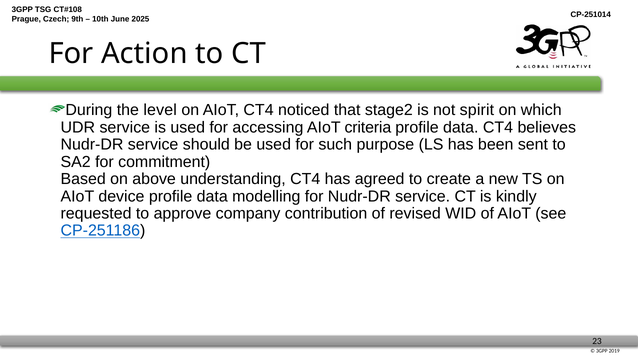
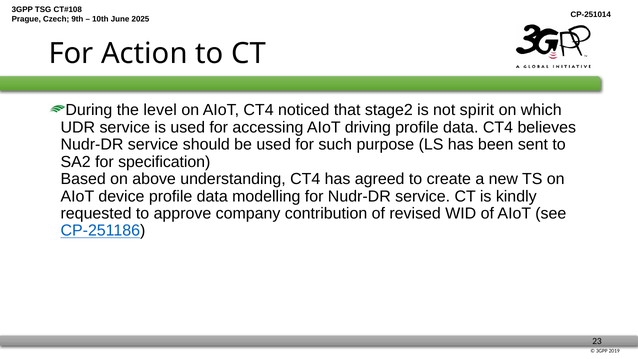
criteria: criteria -> driving (368, 127)
commitment: commitment -> specification (164, 162)
